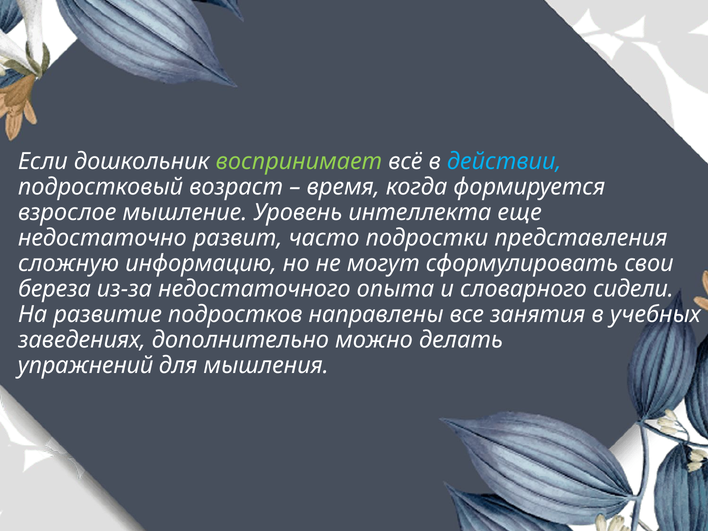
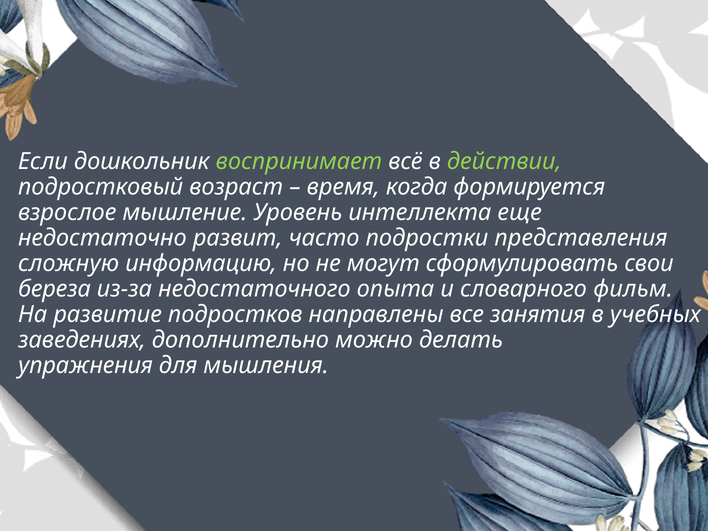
действии colour: light blue -> light green (504, 162)
сидели: сидели -> фильм (633, 289)
упражнений: упражнений -> упражнения (85, 365)
